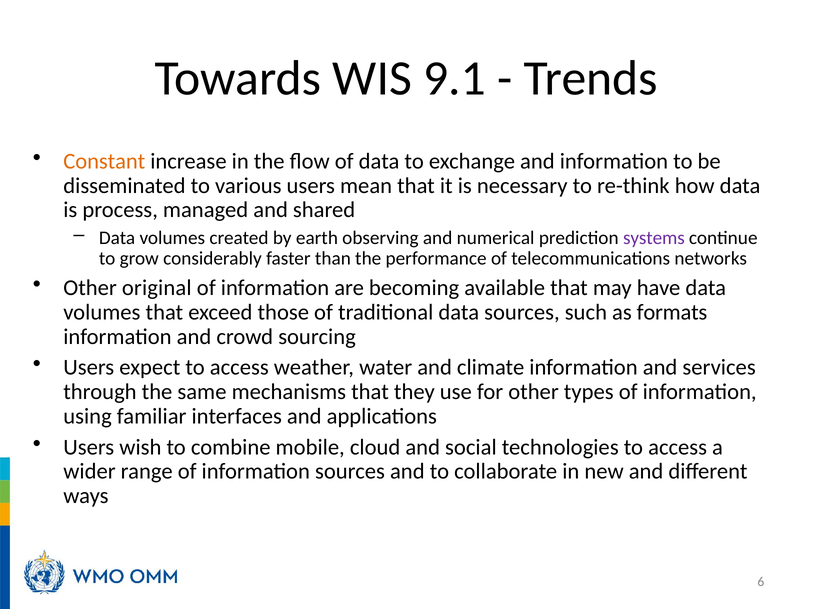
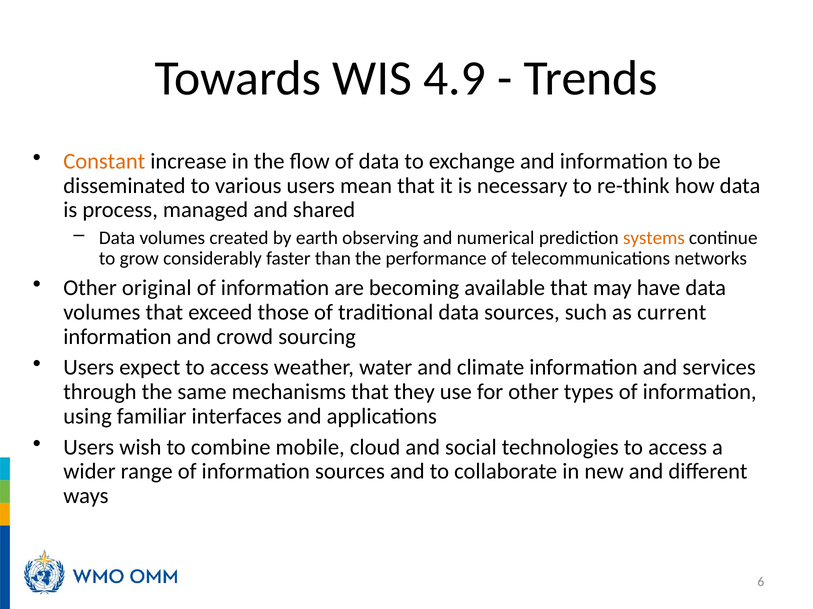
9.1: 9.1 -> 4.9 (455, 79)
systems colour: purple -> orange (654, 238)
formats: formats -> current (672, 313)
